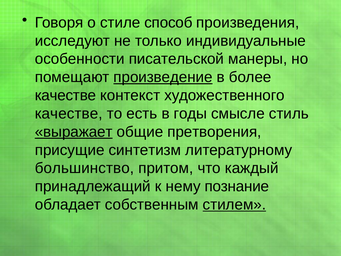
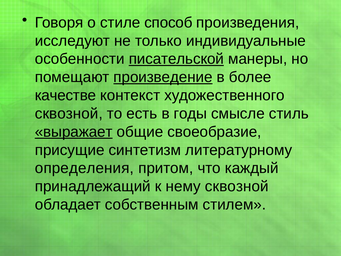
писательской underline: none -> present (176, 59)
качестве: качестве -> сквозной (69, 113)
претворения: претворения -> своеобразие (214, 132)
большинство: большинство -> определения (84, 168)
нему познание: познание -> сквозной (237, 186)
стилем underline: present -> none (234, 204)
